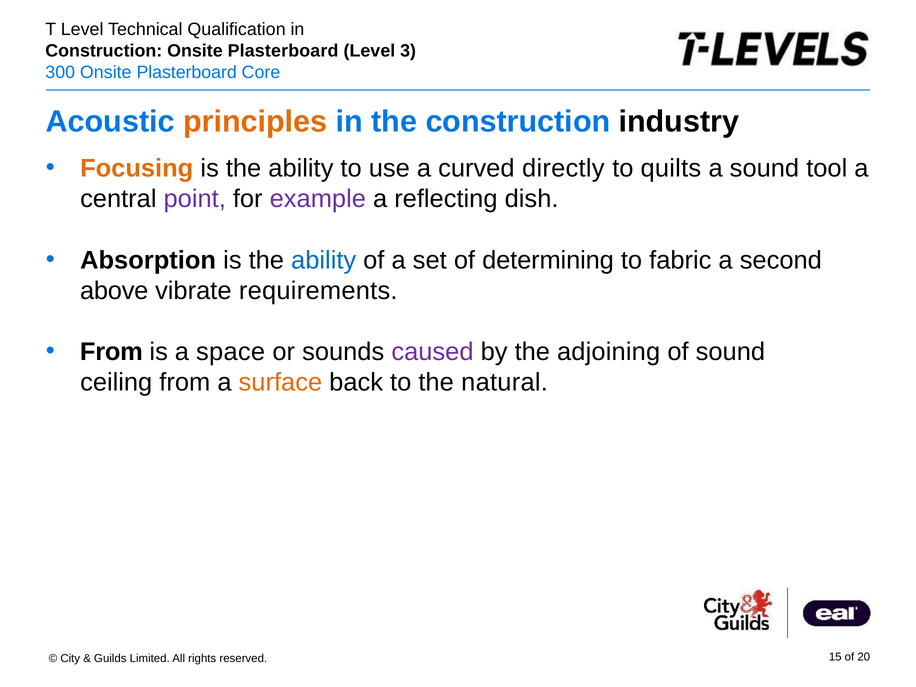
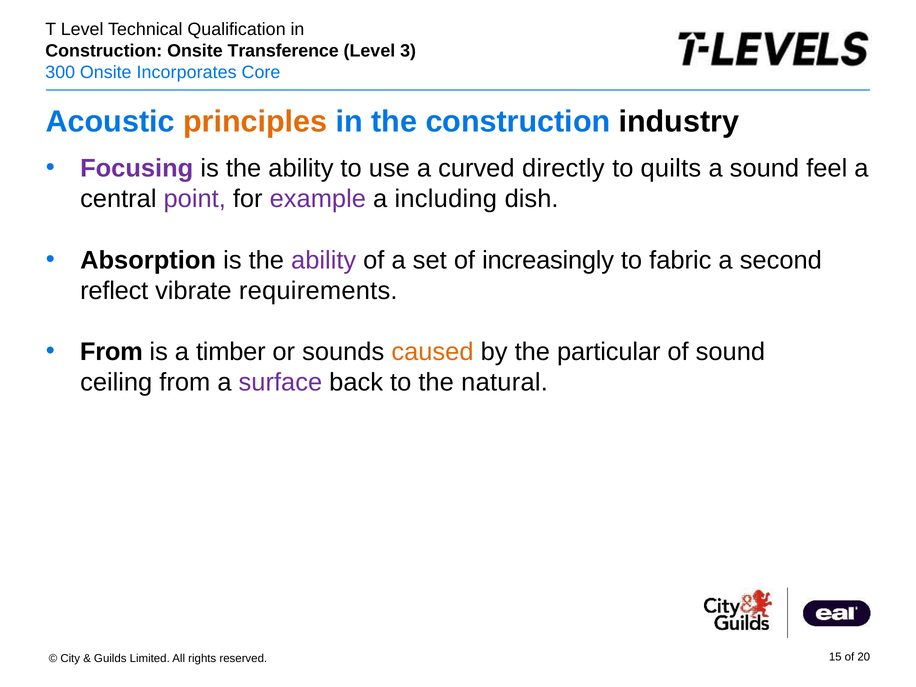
Plasterboard: Plasterboard -> Transference (283, 51)
Plasterboard: Plasterboard -> Incorporates (187, 72)
Focusing colour: orange -> purple (137, 169)
tool: tool -> feel (827, 169)
reflecting: reflecting -> including (446, 199)
ability colour: blue -> purple (324, 260)
determining: determining -> increasingly (548, 260)
above: above -> reflect (114, 291)
space: space -> timber (231, 352)
caused colour: purple -> orange (432, 352)
adjoining: adjoining -> particular (609, 352)
surface colour: orange -> purple (280, 382)
